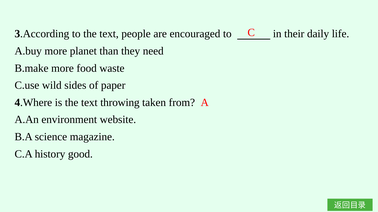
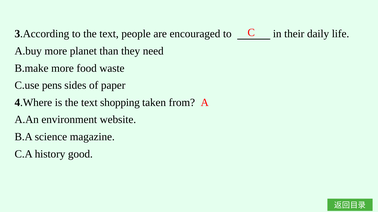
wild: wild -> pens (52, 86)
throwing: throwing -> shopping (120, 103)
